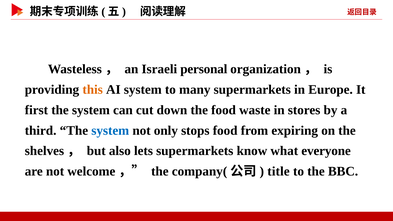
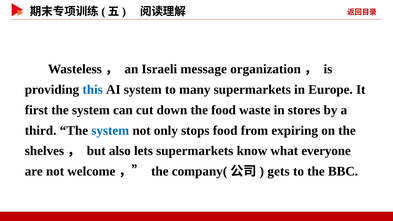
personal: personal -> message (204, 69)
this colour: orange -> blue (93, 90)
title: title -> gets (278, 171)
